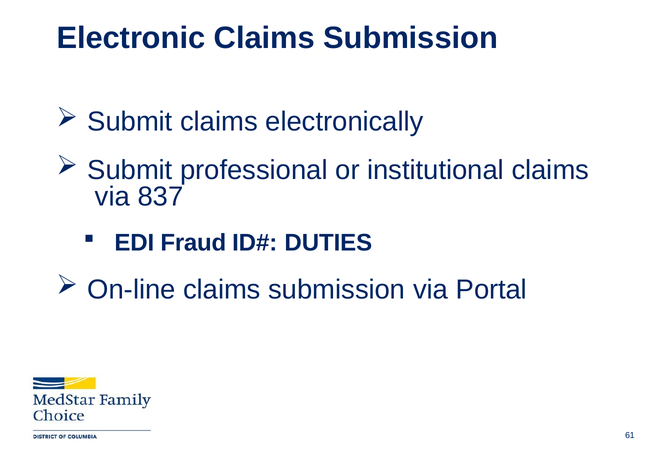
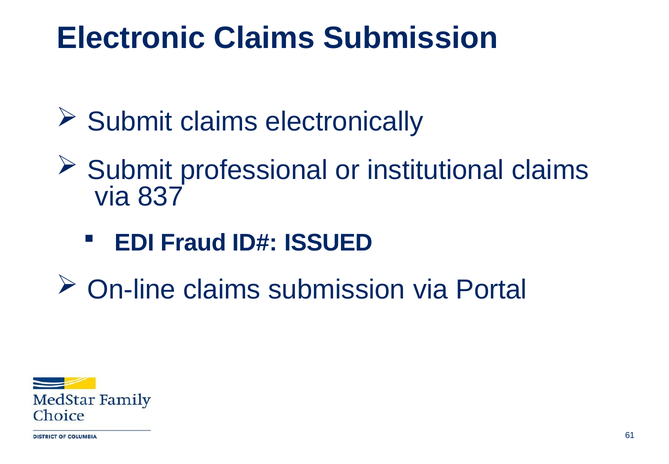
DUTIES: DUTIES -> ISSUED (328, 243)
